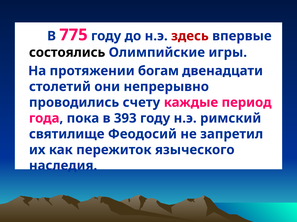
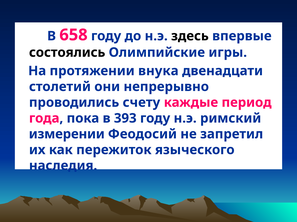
775: 775 -> 658 (73, 35)
здесь colour: red -> black (190, 36)
богам: богам -> внука (158, 71)
святилище: святилище -> измерении (67, 134)
